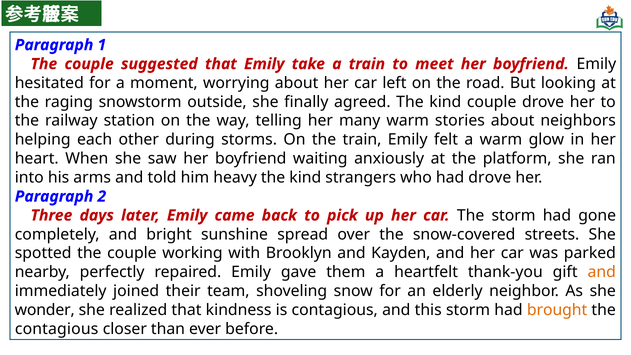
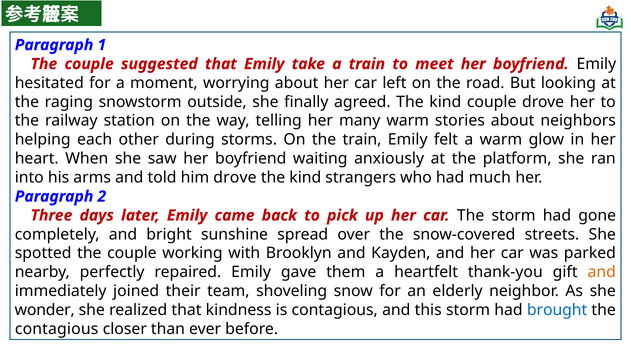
him heavy: heavy -> drove (235, 178)
had drove: drove -> much (490, 178)
brought colour: orange -> blue (557, 310)
